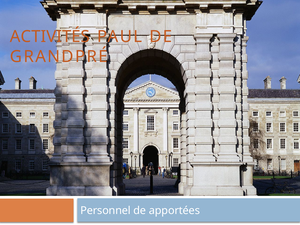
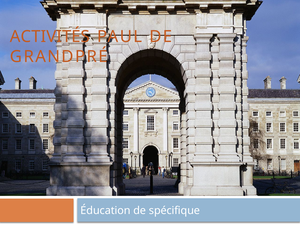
Personnel: Personnel -> Éducation (106, 211)
apportées: apportées -> spécifique (174, 211)
